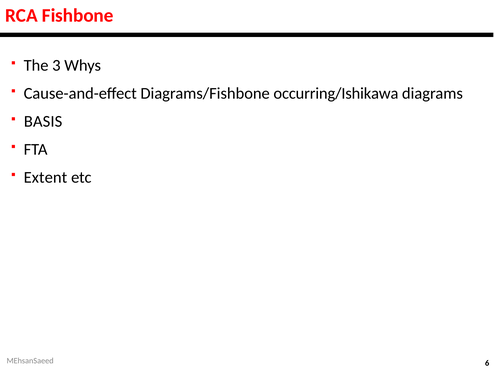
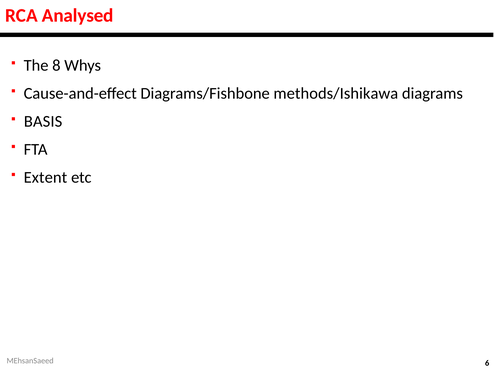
Fishbone: Fishbone -> Analysed (78, 15)
3: 3 -> 8 (56, 66)
occurring/Ishikawa: occurring/Ishikawa -> methods/Ishikawa (336, 94)
